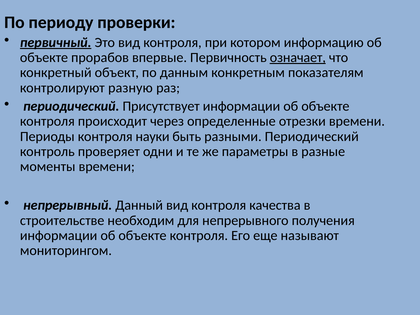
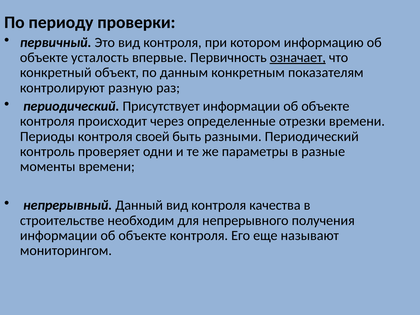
первичный underline: present -> none (56, 42)
прорабов: прорабов -> усталость (100, 58)
науки: науки -> своей (153, 136)
